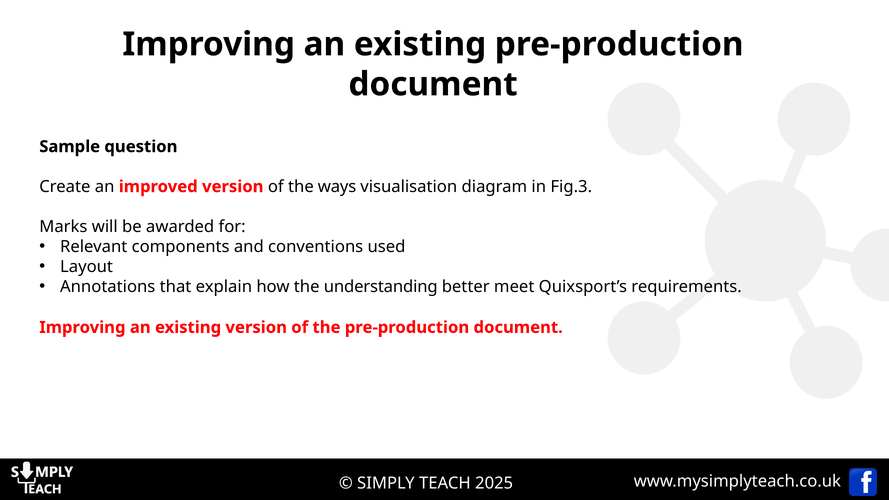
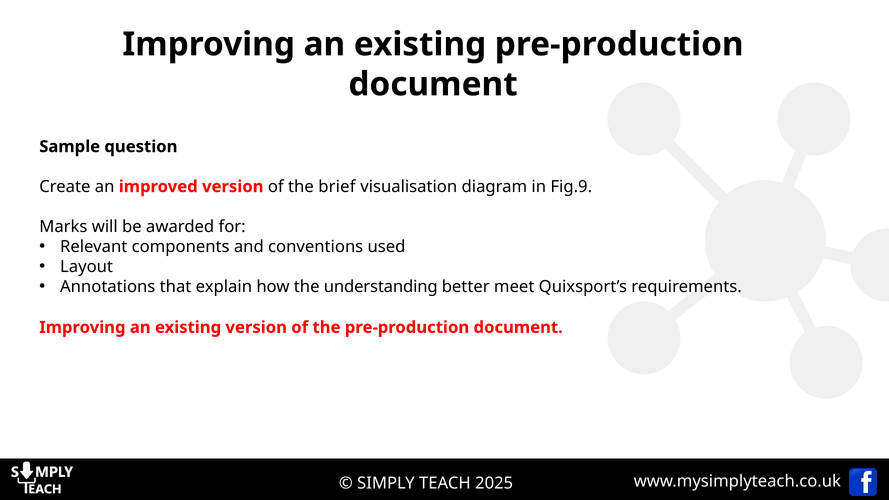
ways: ways -> brief (337, 187)
Fig.3: Fig.3 -> Fig.9 (571, 187)
